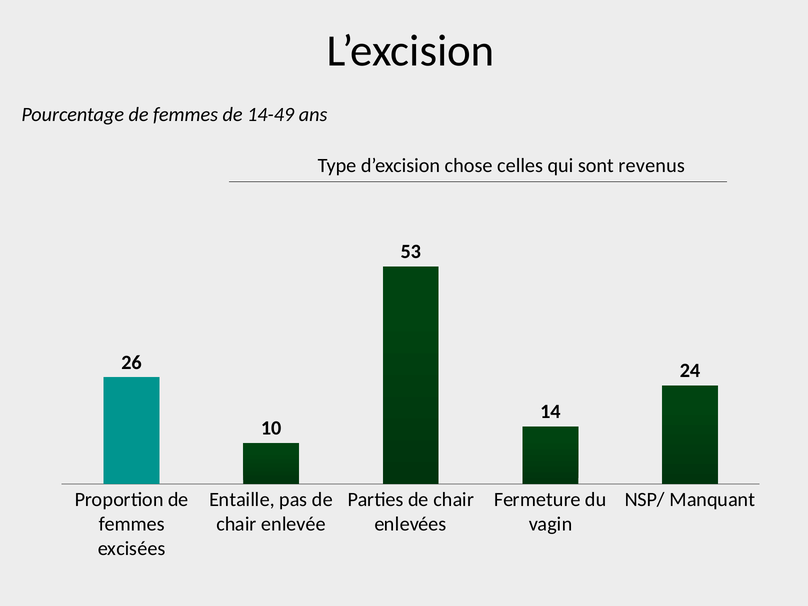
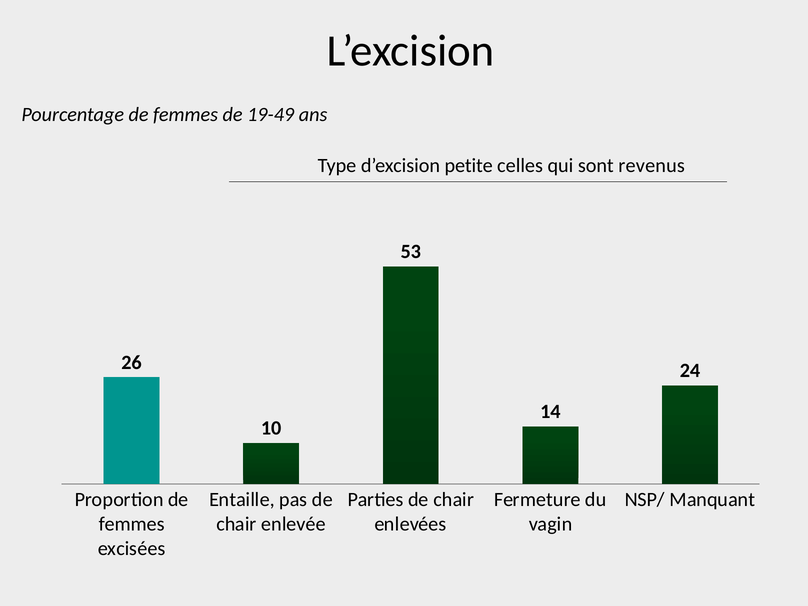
14-49: 14-49 -> 19-49 (271, 115)
chose: chose -> petite (469, 166)
